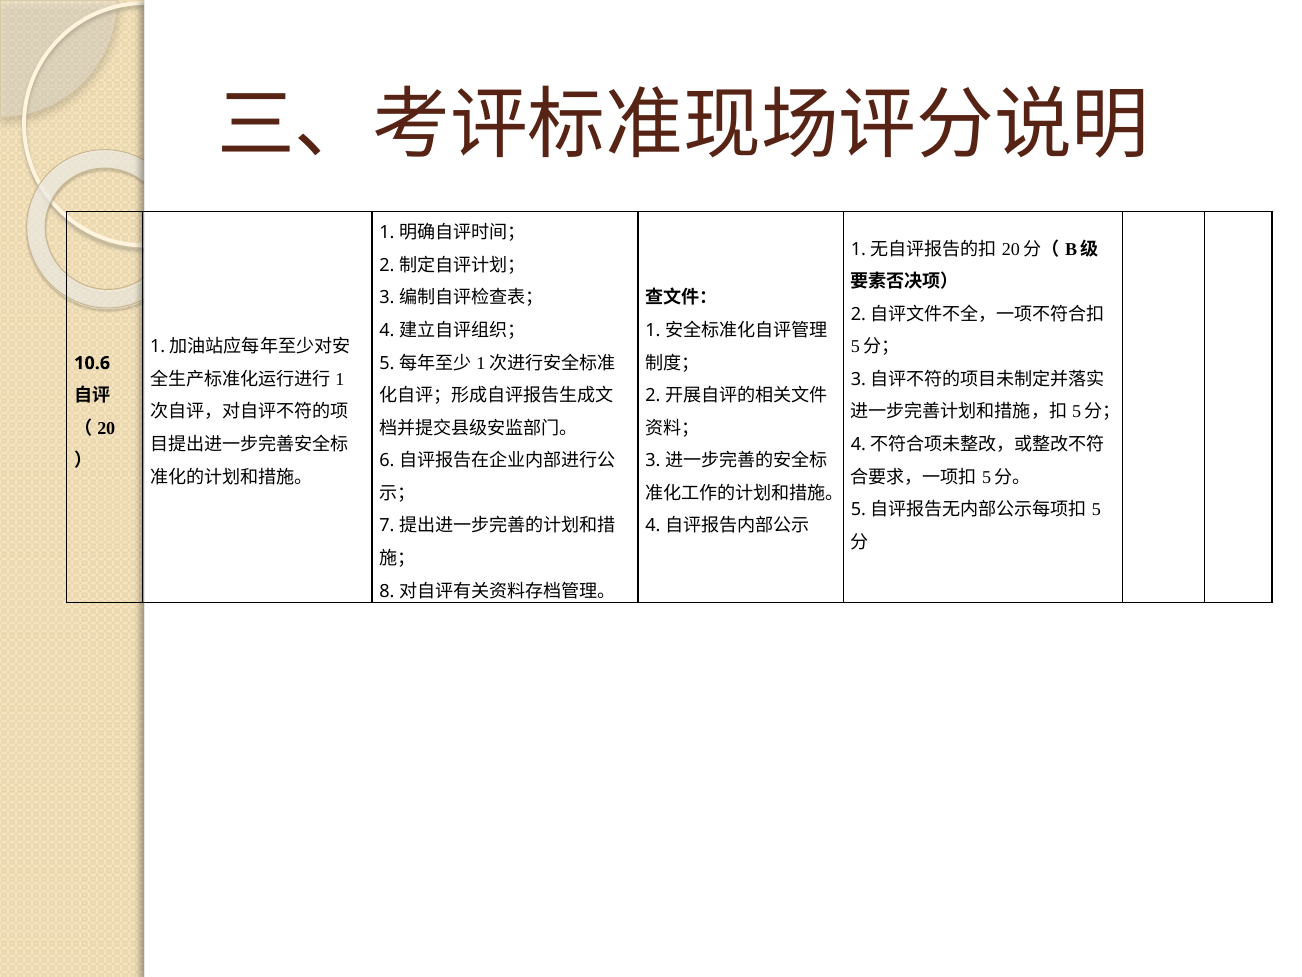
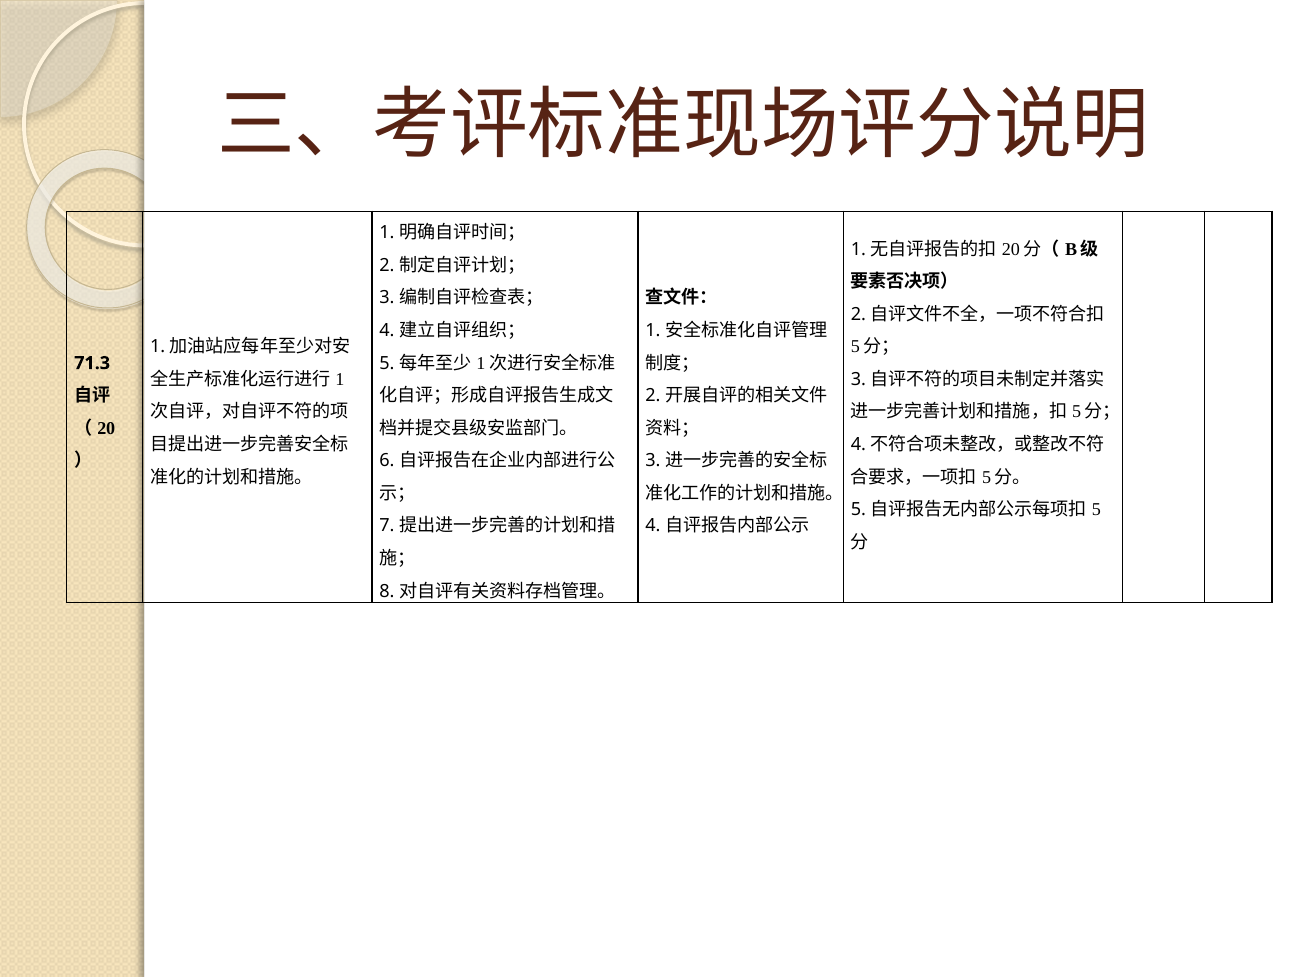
10.6: 10.6 -> 71.3 (92, 363)
